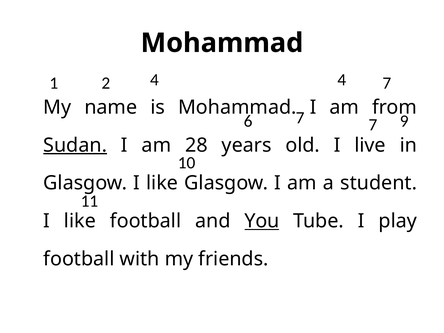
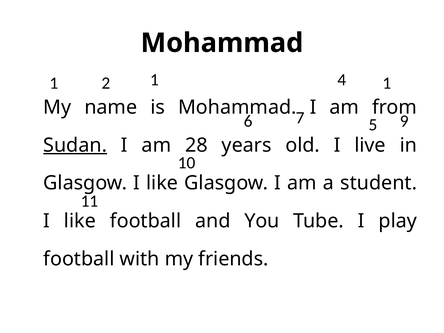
2 4: 4 -> 1 (154, 80)
4 7: 7 -> 1 (387, 83)
7 7: 7 -> 5 (373, 125)
You underline: present -> none (262, 221)
